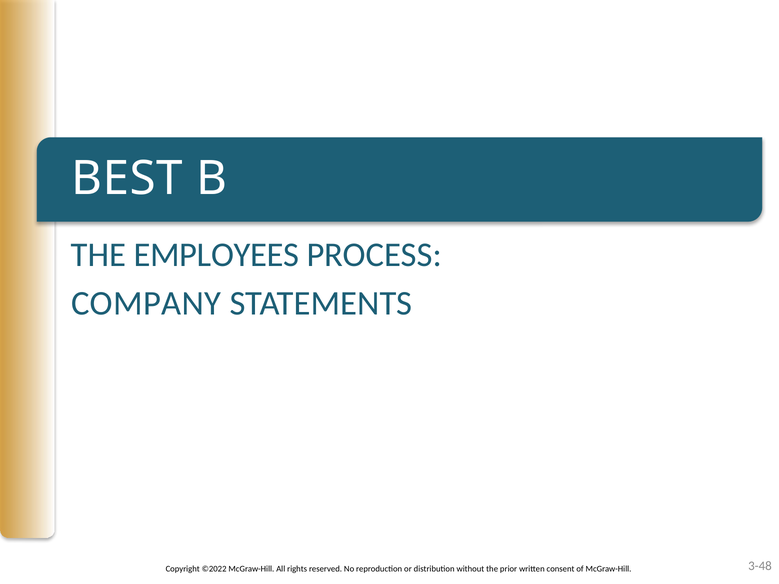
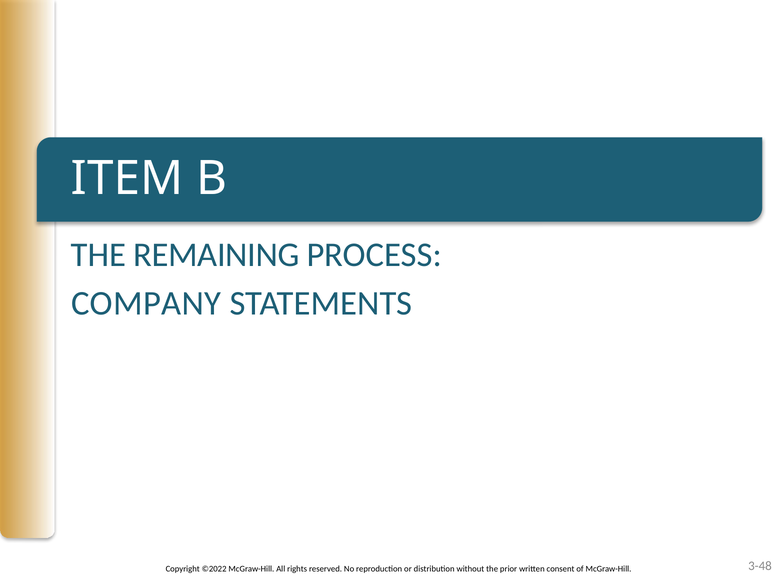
BEST: BEST -> ITEM (127, 179)
EMPLOYEES: EMPLOYEES -> REMAINING (216, 255)
